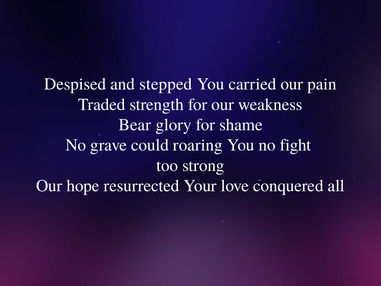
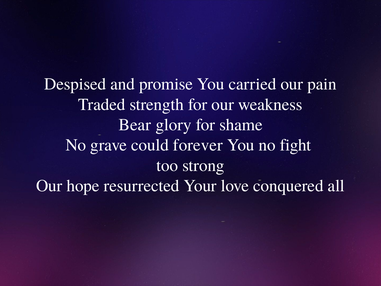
stepped: stepped -> promise (166, 84)
roaring: roaring -> forever (198, 145)
